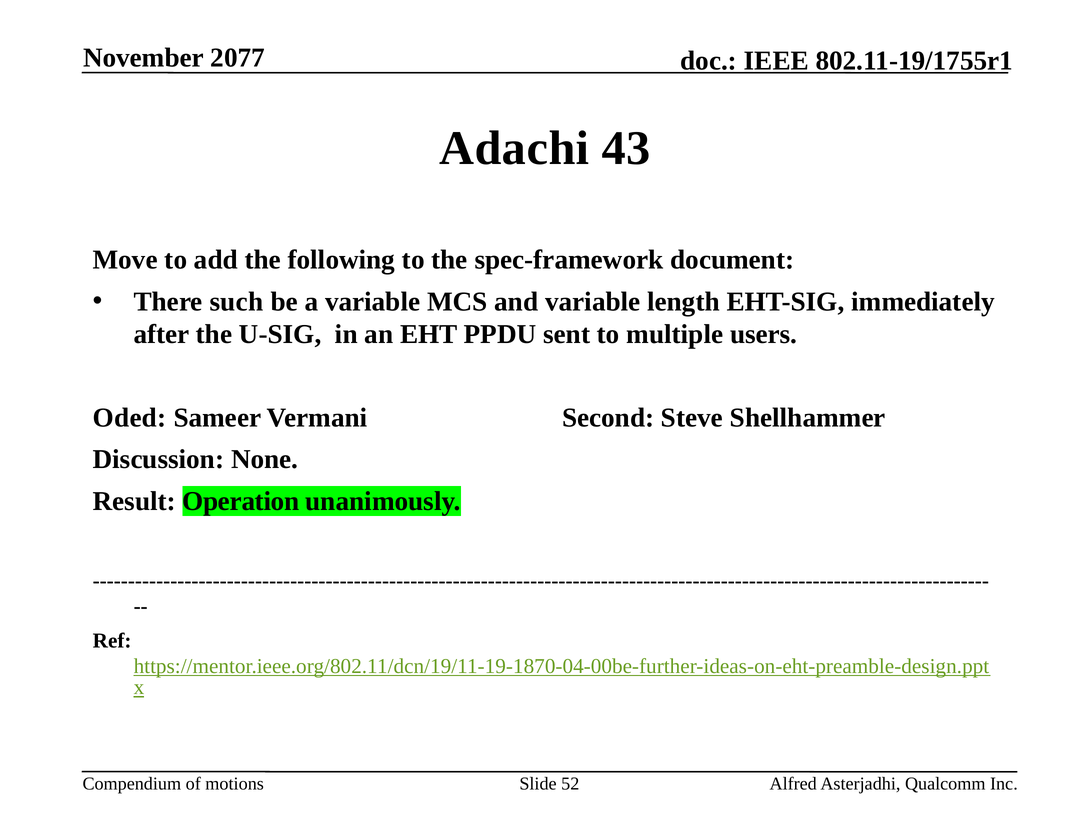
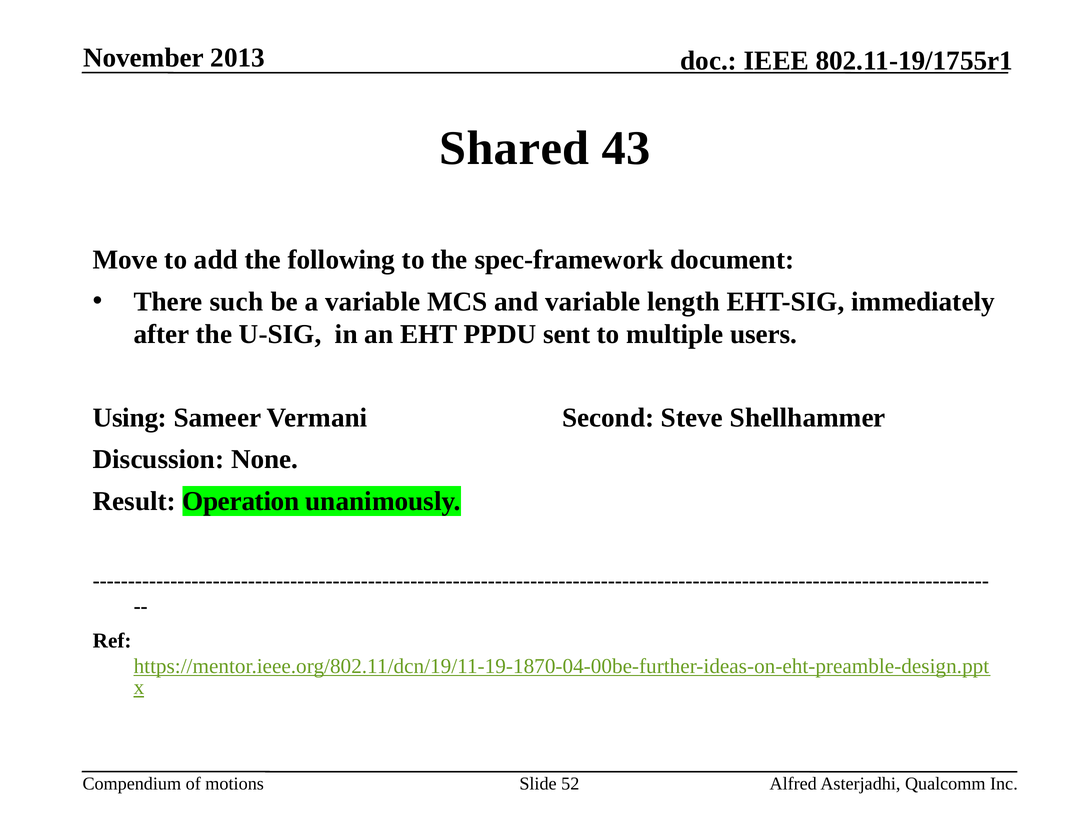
2077: 2077 -> 2013 (238, 58)
Adachi: Adachi -> Shared (514, 149)
Oded: Oded -> Using (130, 418)
